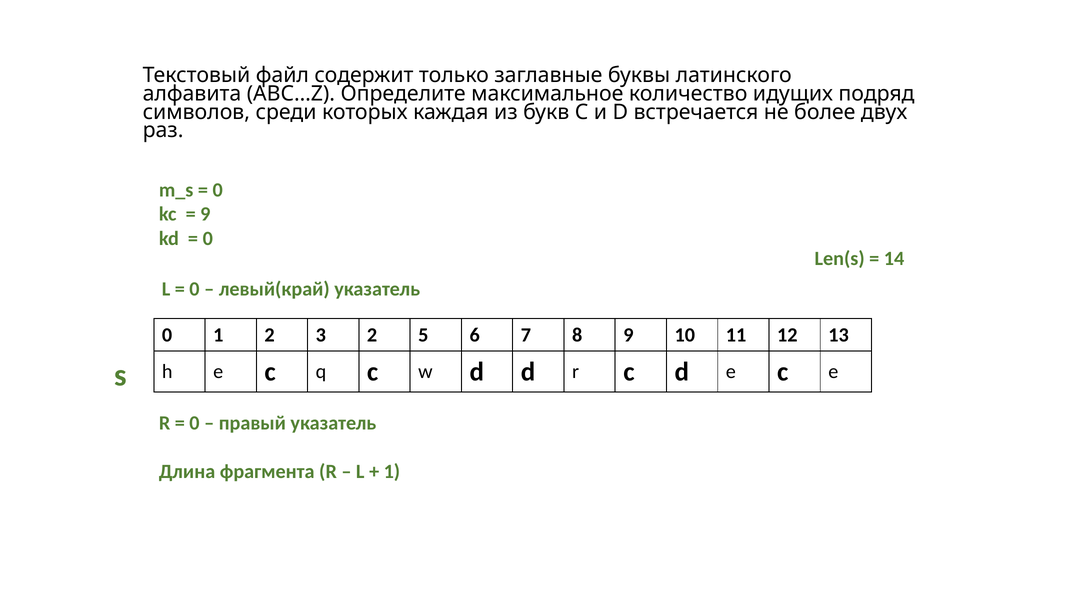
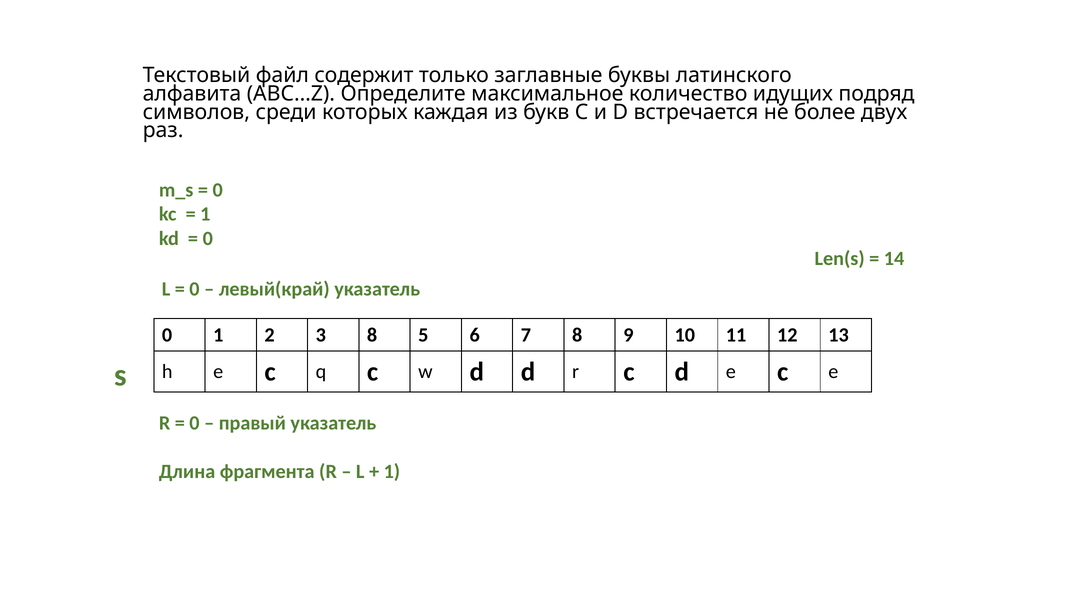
9: 9 -> 1 (205, 214)
3 2: 2 -> 8 (372, 335)
